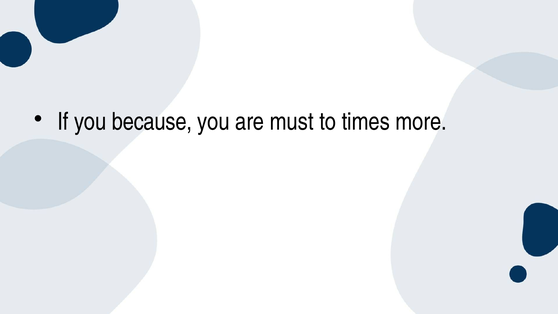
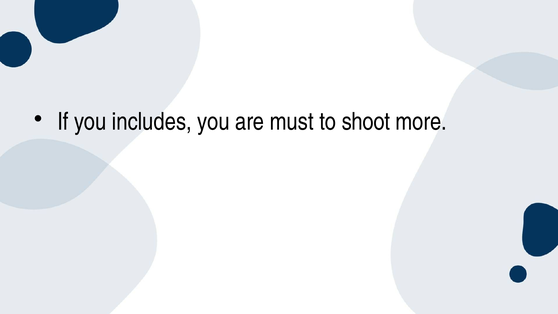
because: because -> includes (152, 122)
times: times -> shoot (366, 122)
